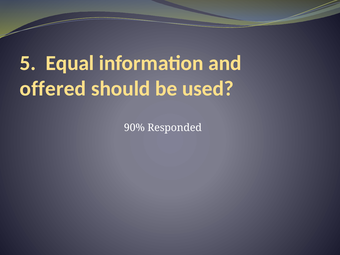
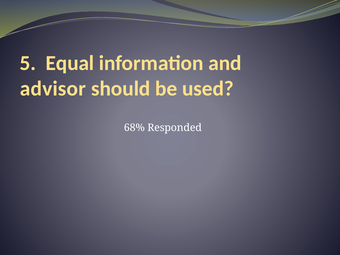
offered: offered -> advisor (53, 89)
90%: 90% -> 68% (134, 128)
